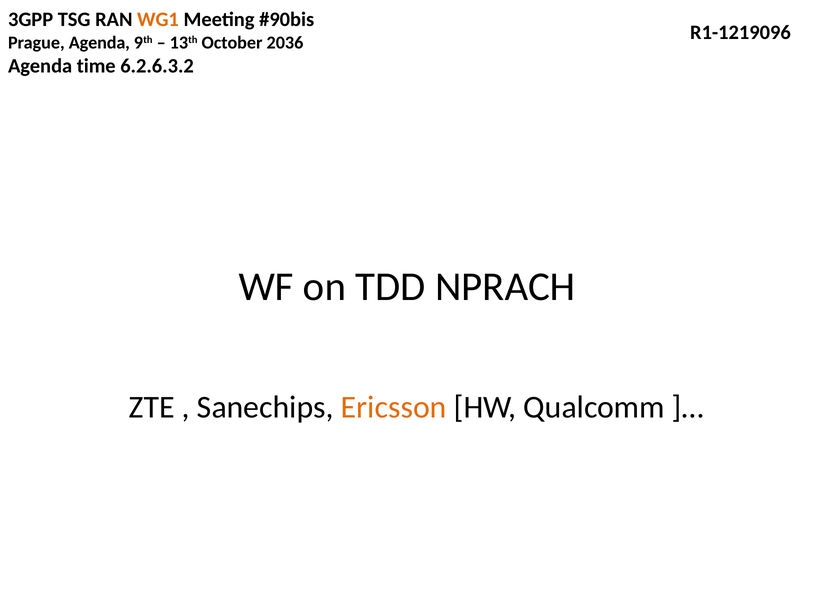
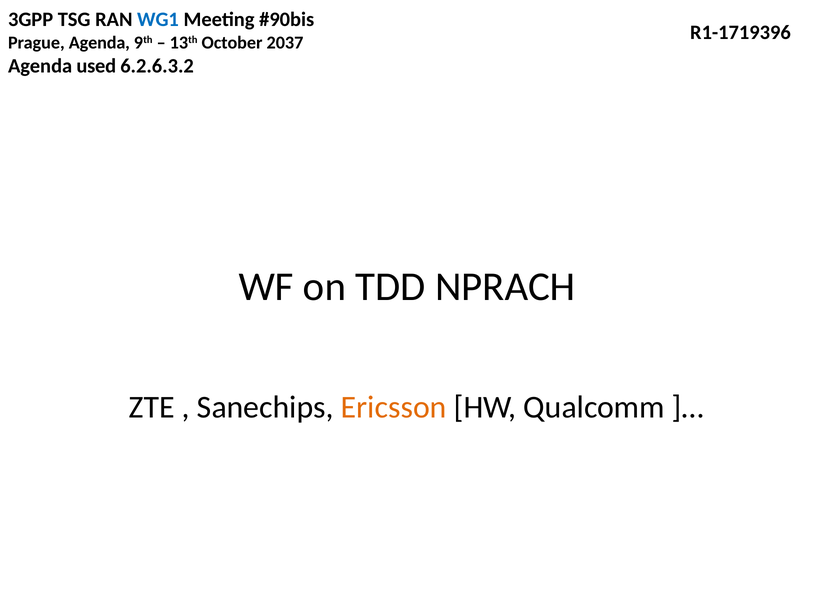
WG1 colour: orange -> blue (158, 20)
R1-1219096: R1-1219096 -> R1-1719396 (740, 33)
2036: 2036 -> 2037 (285, 43)
time: time -> used (96, 66)
